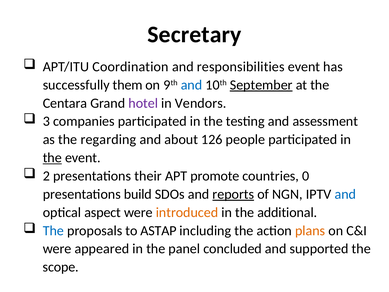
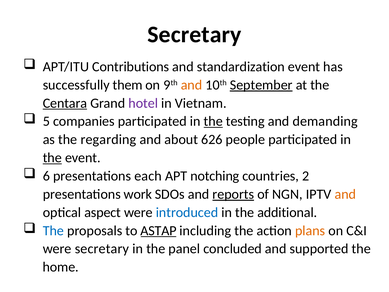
Coordination: Coordination -> Contributions (131, 67)
responsibilities: responsibilities -> standardization (241, 67)
and colour: blue -> orange (191, 85)
Centara underline: none -> present (65, 103)
Vendors: Vendors -> Vietnam (201, 103)
3: 3 -> 5 (46, 121)
the underline: none -> present (213, 121)
assessment: assessment -> demanding (325, 121)
126: 126 -> 626 (212, 139)
2: 2 -> 6 (46, 176)
their: their -> each (148, 176)
promote: promote -> notching (215, 176)
0: 0 -> 2 (306, 176)
build: build -> work (138, 194)
and colour: blue -> orange (345, 194)
introduced colour: orange -> blue (187, 212)
ASTAP underline: none -> present (159, 230)
were appeared: appeared -> secretary (102, 249)
scope: scope -> home (61, 267)
